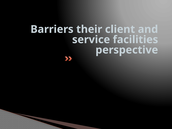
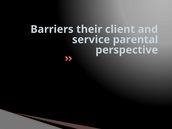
facilities: facilities -> parental (135, 40)
